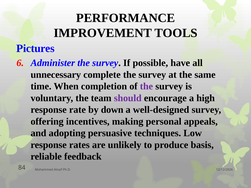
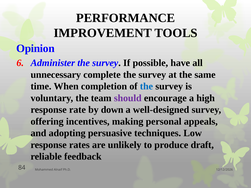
Pictures: Pictures -> Opinion (35, 48)
the colour: purple -> blue (146, 86)
basis: basis -> draft (202, 145)
